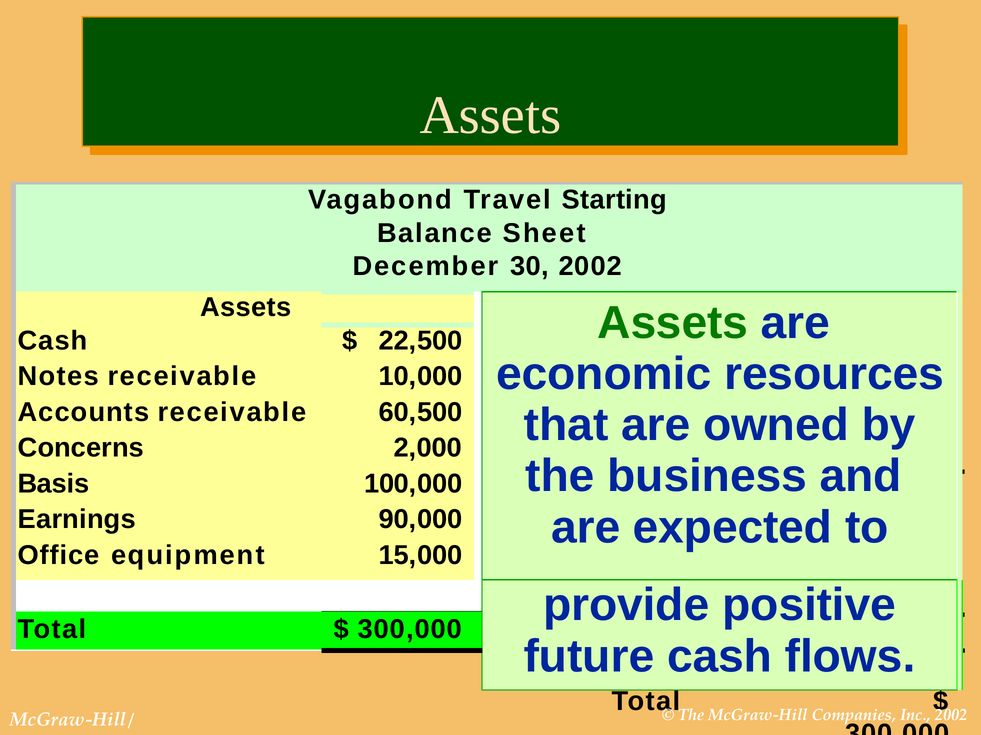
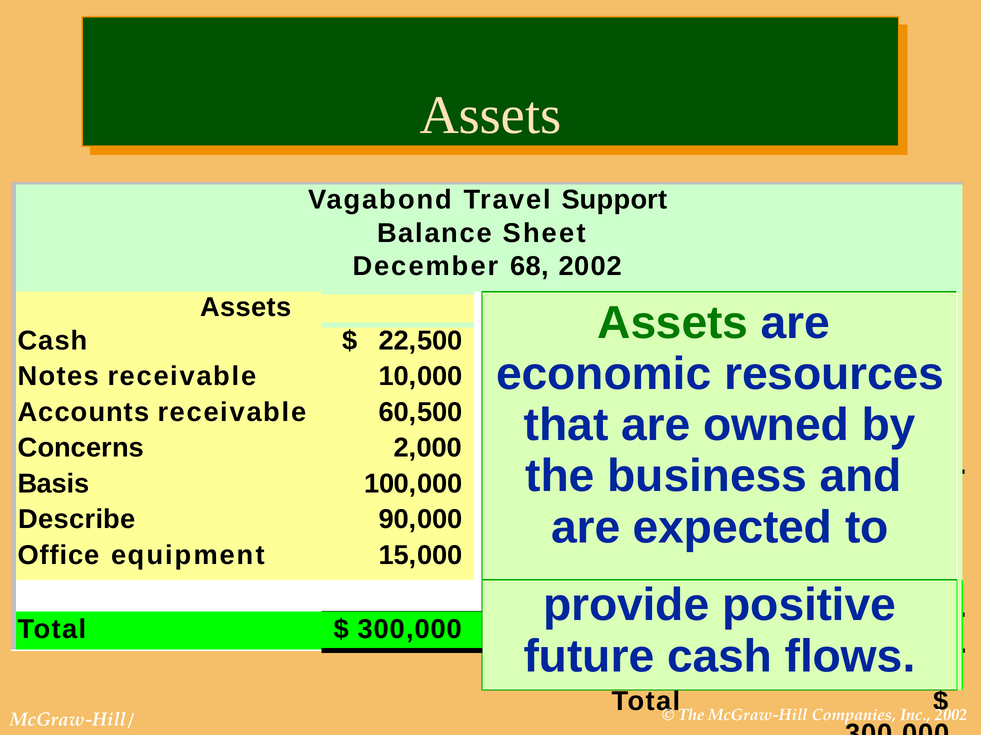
Starting: Starting -> Support (614, 200)
30: 30 -> 68 (529, 266)
Earnings: Earnings -> Describe (77, 520)
